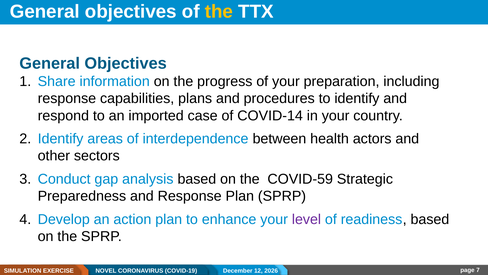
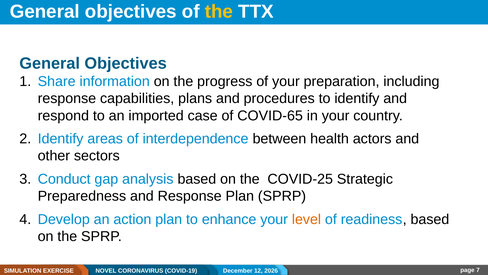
COVID-14: COVID-14 -> COVID-65 (270, 115)
COVID-59: COVID-59 -> COVID-25 (300, 179)
level colour: purple -> orange (306, 219)
